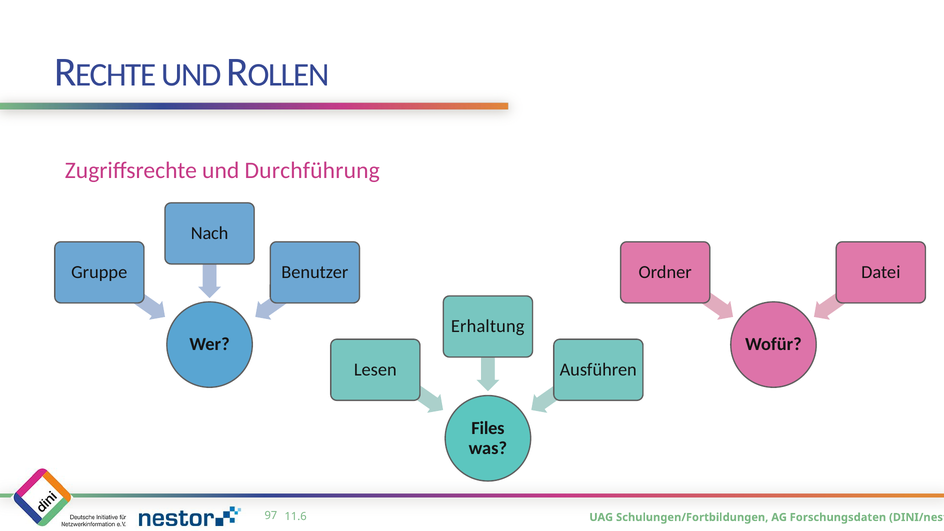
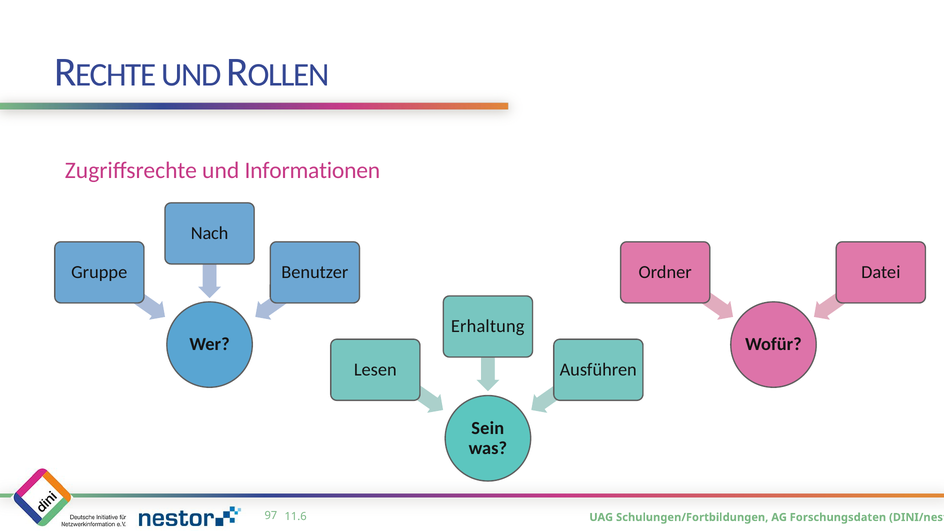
Durchführung: Durchführung -> Informationen (312, 170)
Files: Files -> Sein (488, 428)
